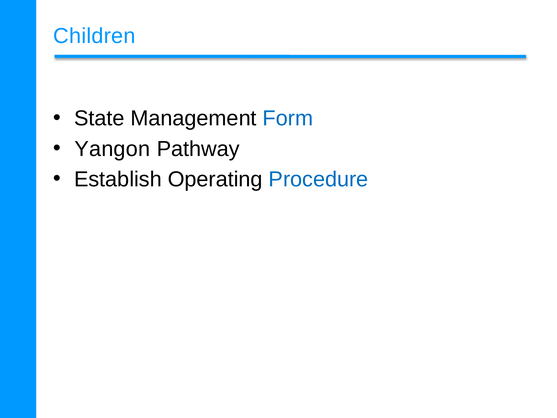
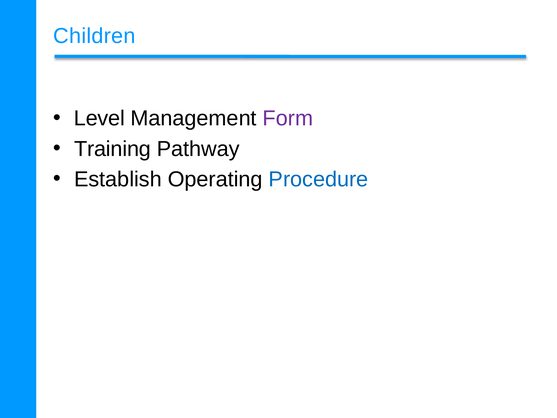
State: State -> Level (99, 118)
Form colour: blue -> purple (288, 118)
Yangon: Yangon -> Training (113, 149)
